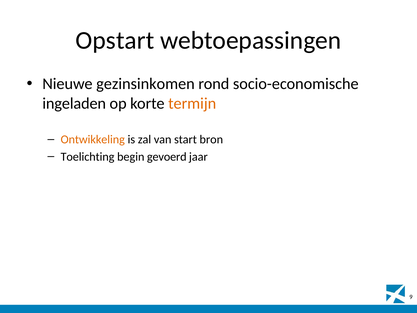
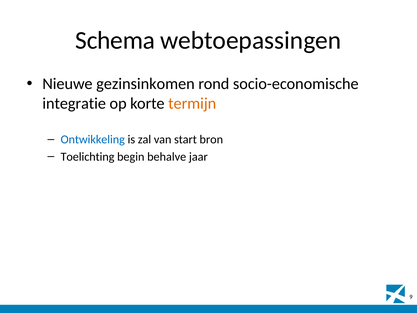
Opstart: Opstart -> Schema (115, 40)
ingeladen: ingeladen -> integratie (74, 103)
Ontwikkeling colour: orange -> blue (93, 140)
gevoerd: gevoerd -> behalve (167, 157)
